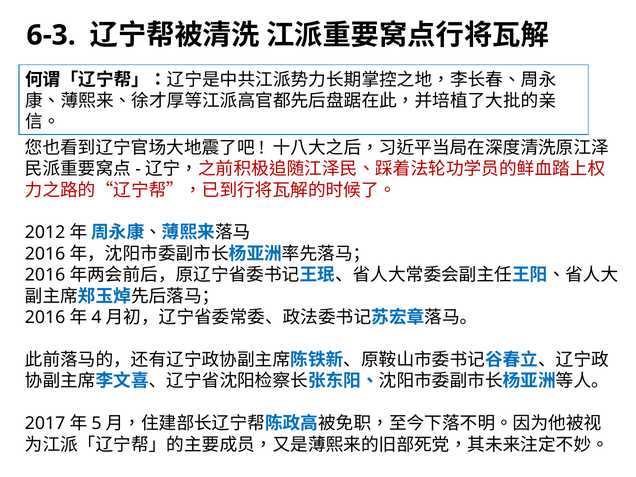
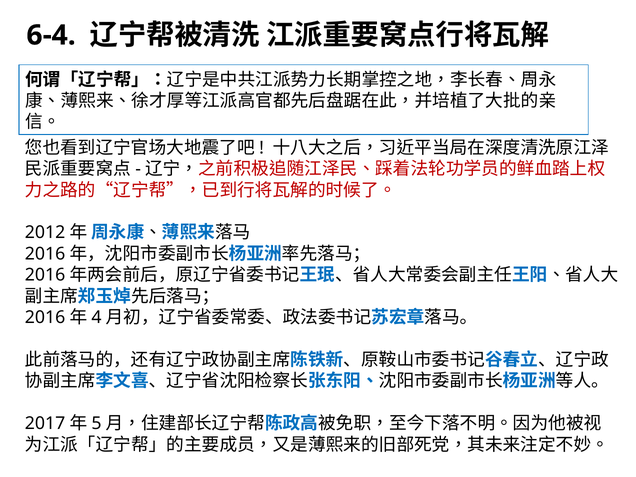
6-3: 6-3 -> 6-4 (51, 35)
